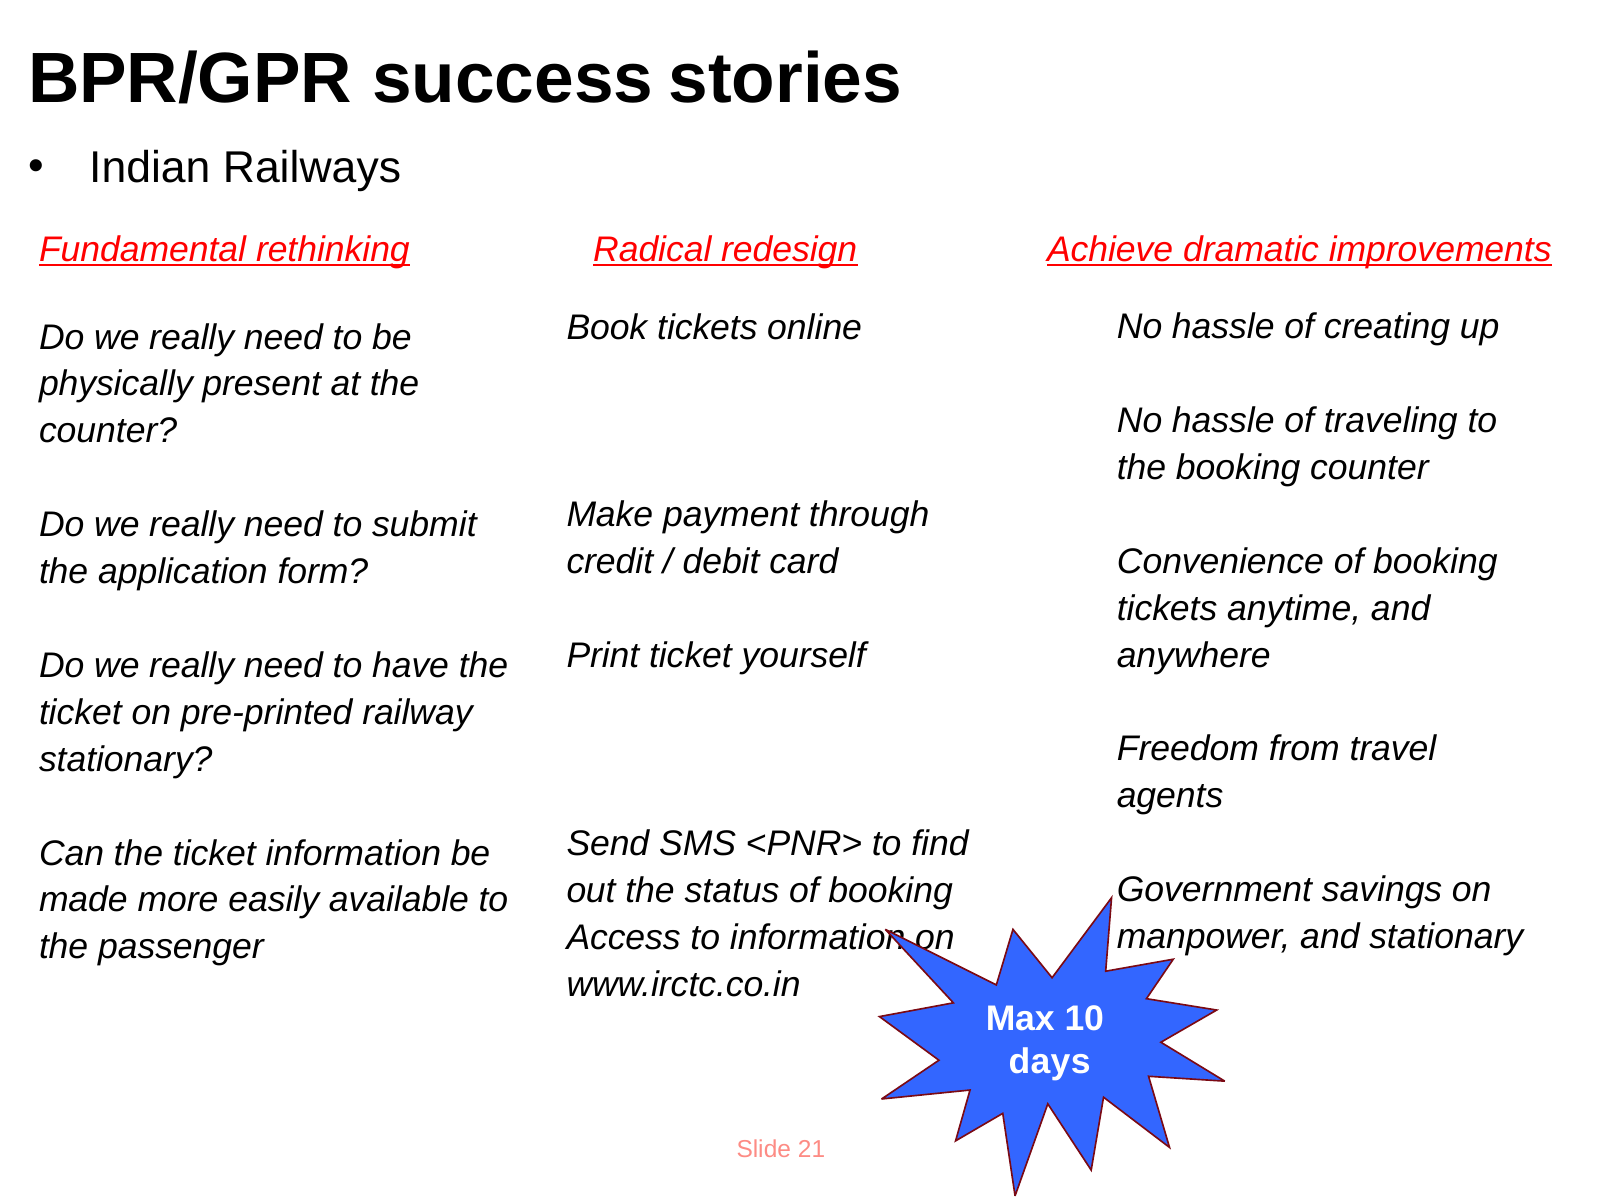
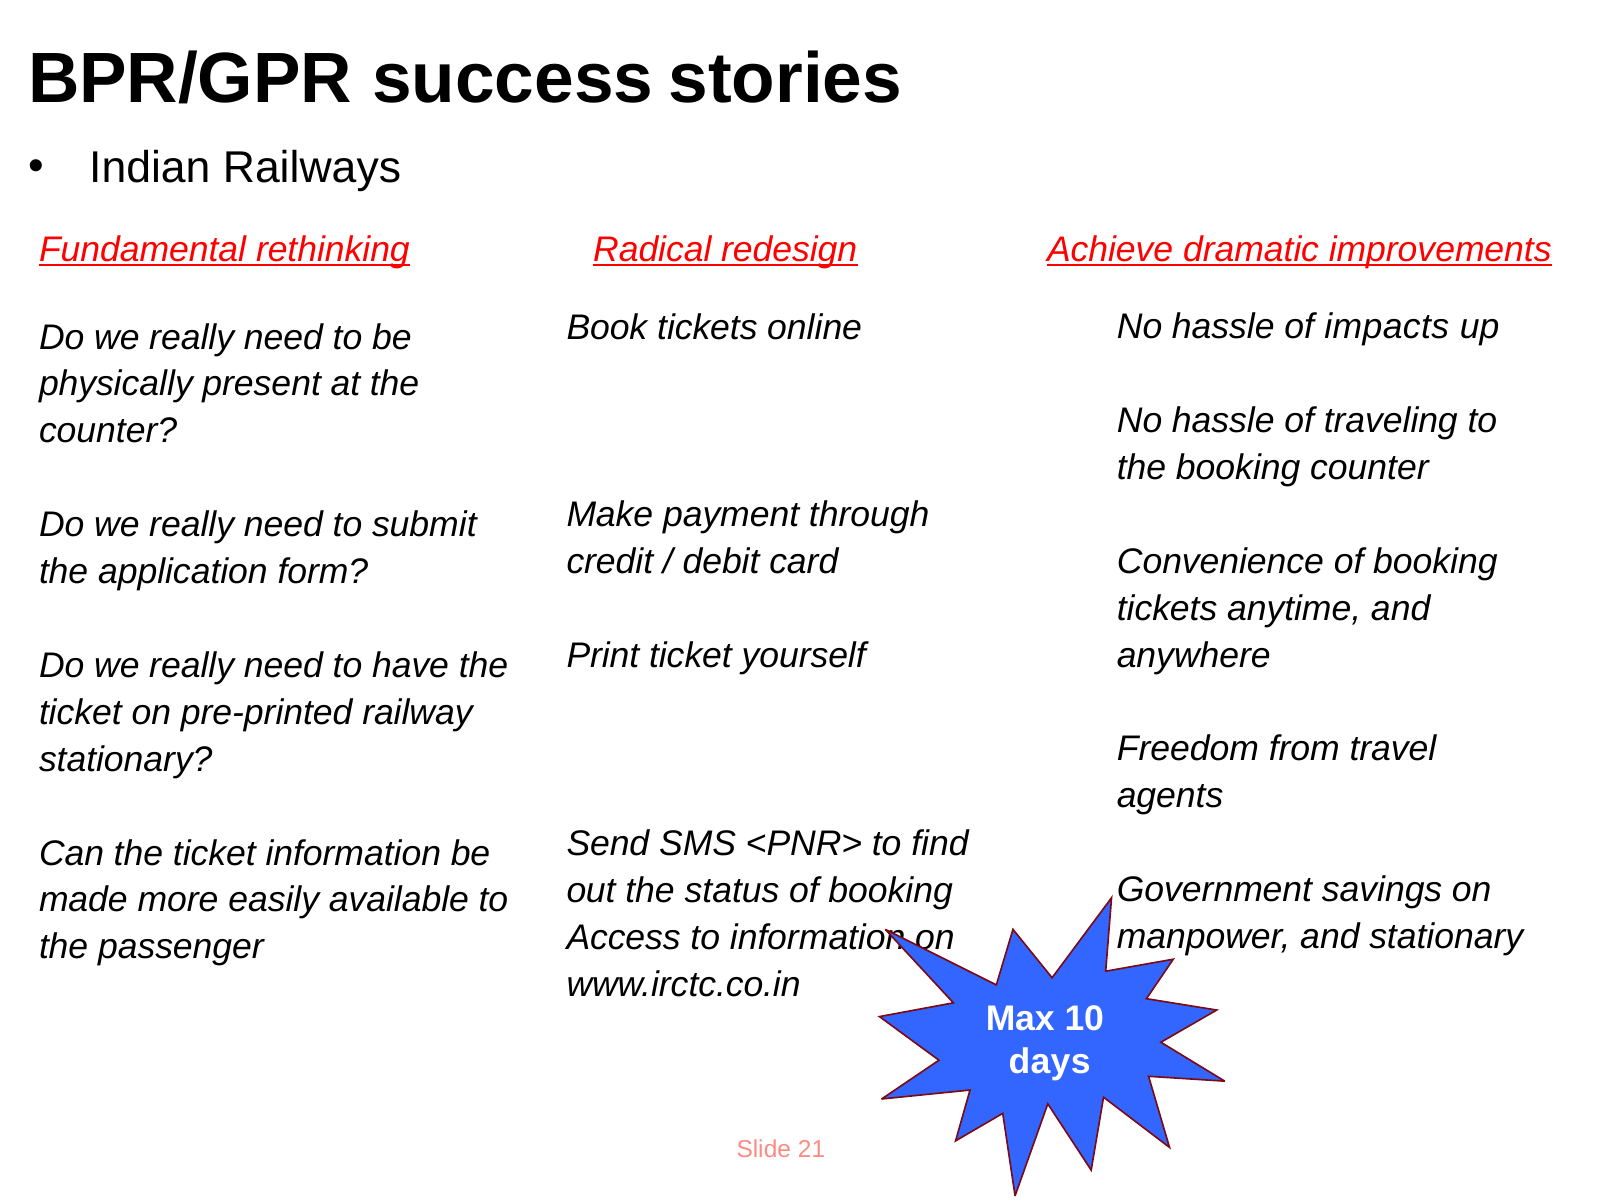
creating: creating -> impacts (1387, 327)
